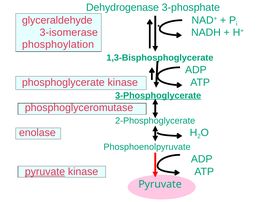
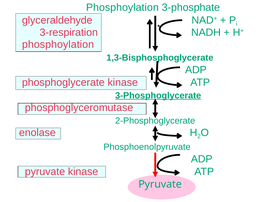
Dehydrogenase: Dehydrogenase -> Phosphoylation (122, 7)
3-isomerase: 3-isomerase -> 3-respiration (69, 33)
pyruvate underline: present -> none (45, 172)
